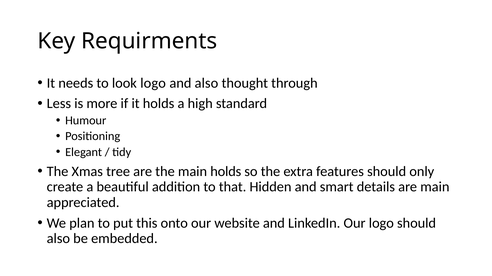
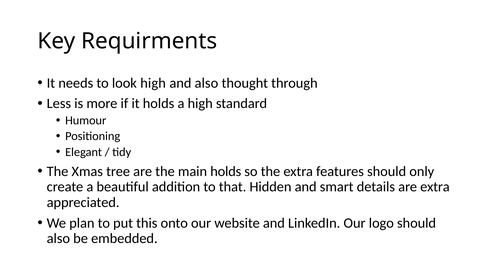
look logo: logo -> high (153, 83)
are main: main -> extra (435, 187)
